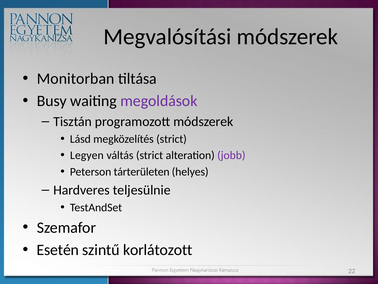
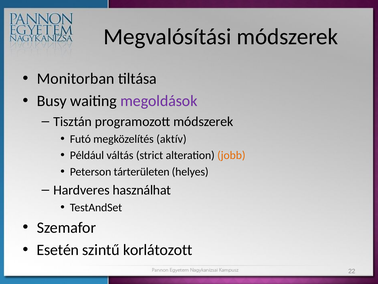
Lásd: Lásd -> Futó (80, 139)
megközelítés strict: strict -> aktív (171, 139)
Legyen: Legyen -> Például (87, 155)
jobb colour: purple -> orange (231, 155)
teljesülnie: teljesülnie -> használhat (142, 190)
